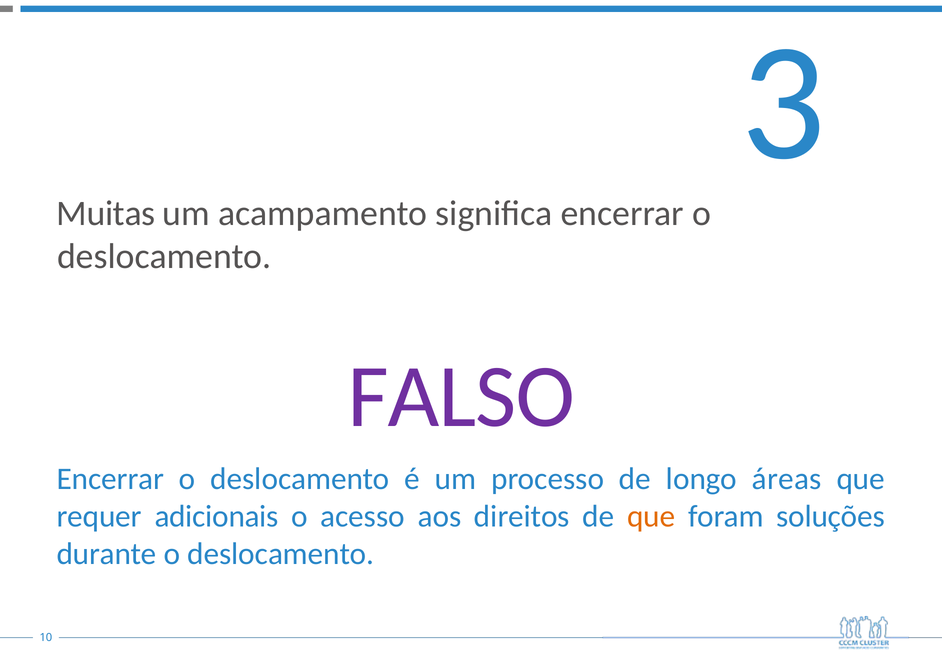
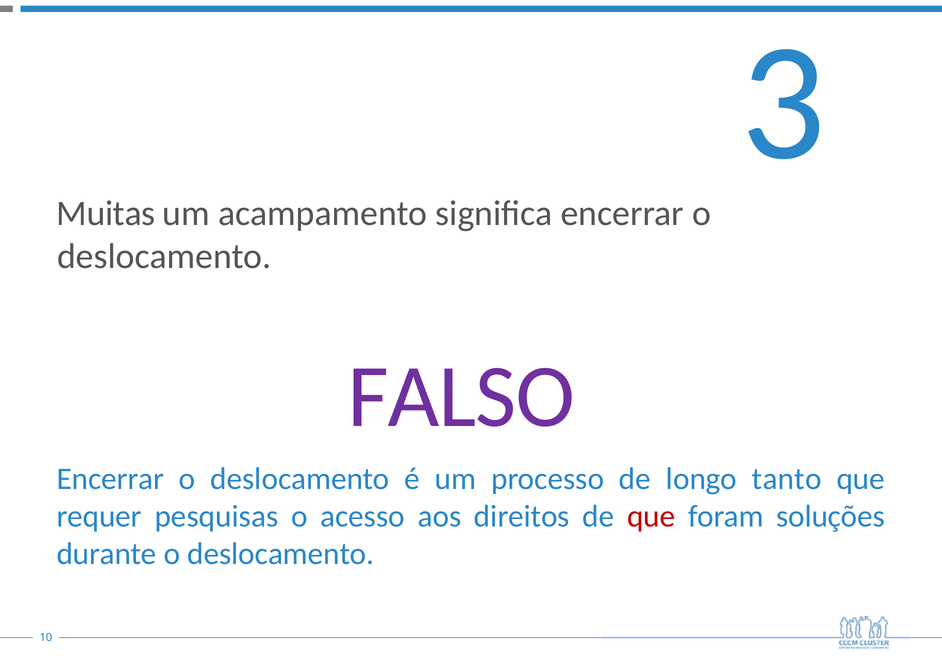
áreas: áreas -> tanto (787, 479)
adicionais: adicionais -> pesquisas (216, 516)
que colour: orange -> red (651, 516)
